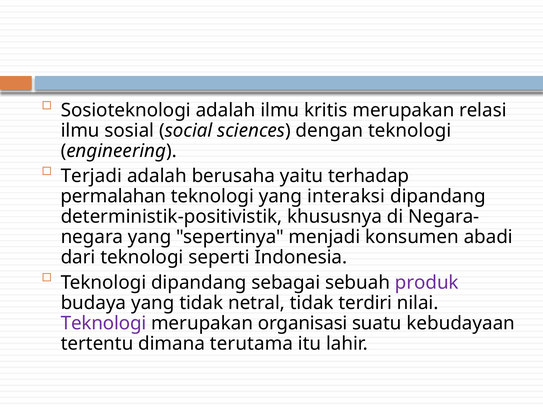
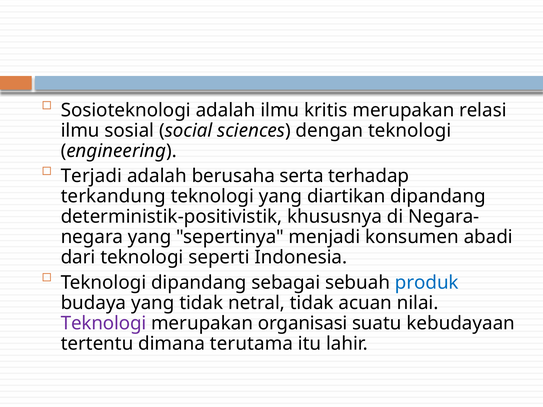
yaitu: yaitu -> serta (302, 176)
permalahan: permalahan -> terkandung (113, 196)
interaksi: interaksi -> diartikan (346, 196)
produk colour: purple -> blue (427, 283)
terdiri: terdiri -> acuan (365, 303)
